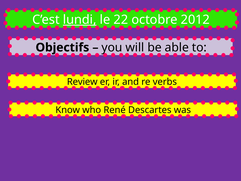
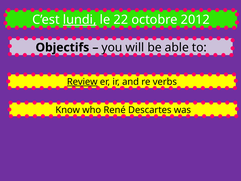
Review underline: none -> present (82, 82)
